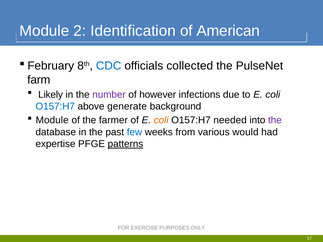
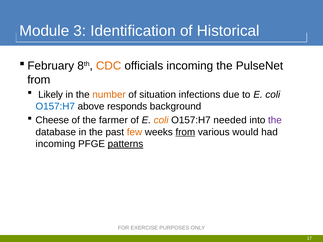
2: 2 -> 3 (80, 31)
American: American -> Historical (228, 31)
CDC colour: blue -> orange (109, 66)
officials collected: collected -> incoming (190, 66)
farm: farm -> from (39, 80)
number colour: purple -> orange (109, 95)
however: however -> situation (158, 95)
generate: generate -> responds (127, 107)
Module: Module -> Cheese (52, 120)
few colour: blue -> orange (134, 132)
from underline: none -> present (185, 132)
expertise: expertise -> incoming (55, 144)
